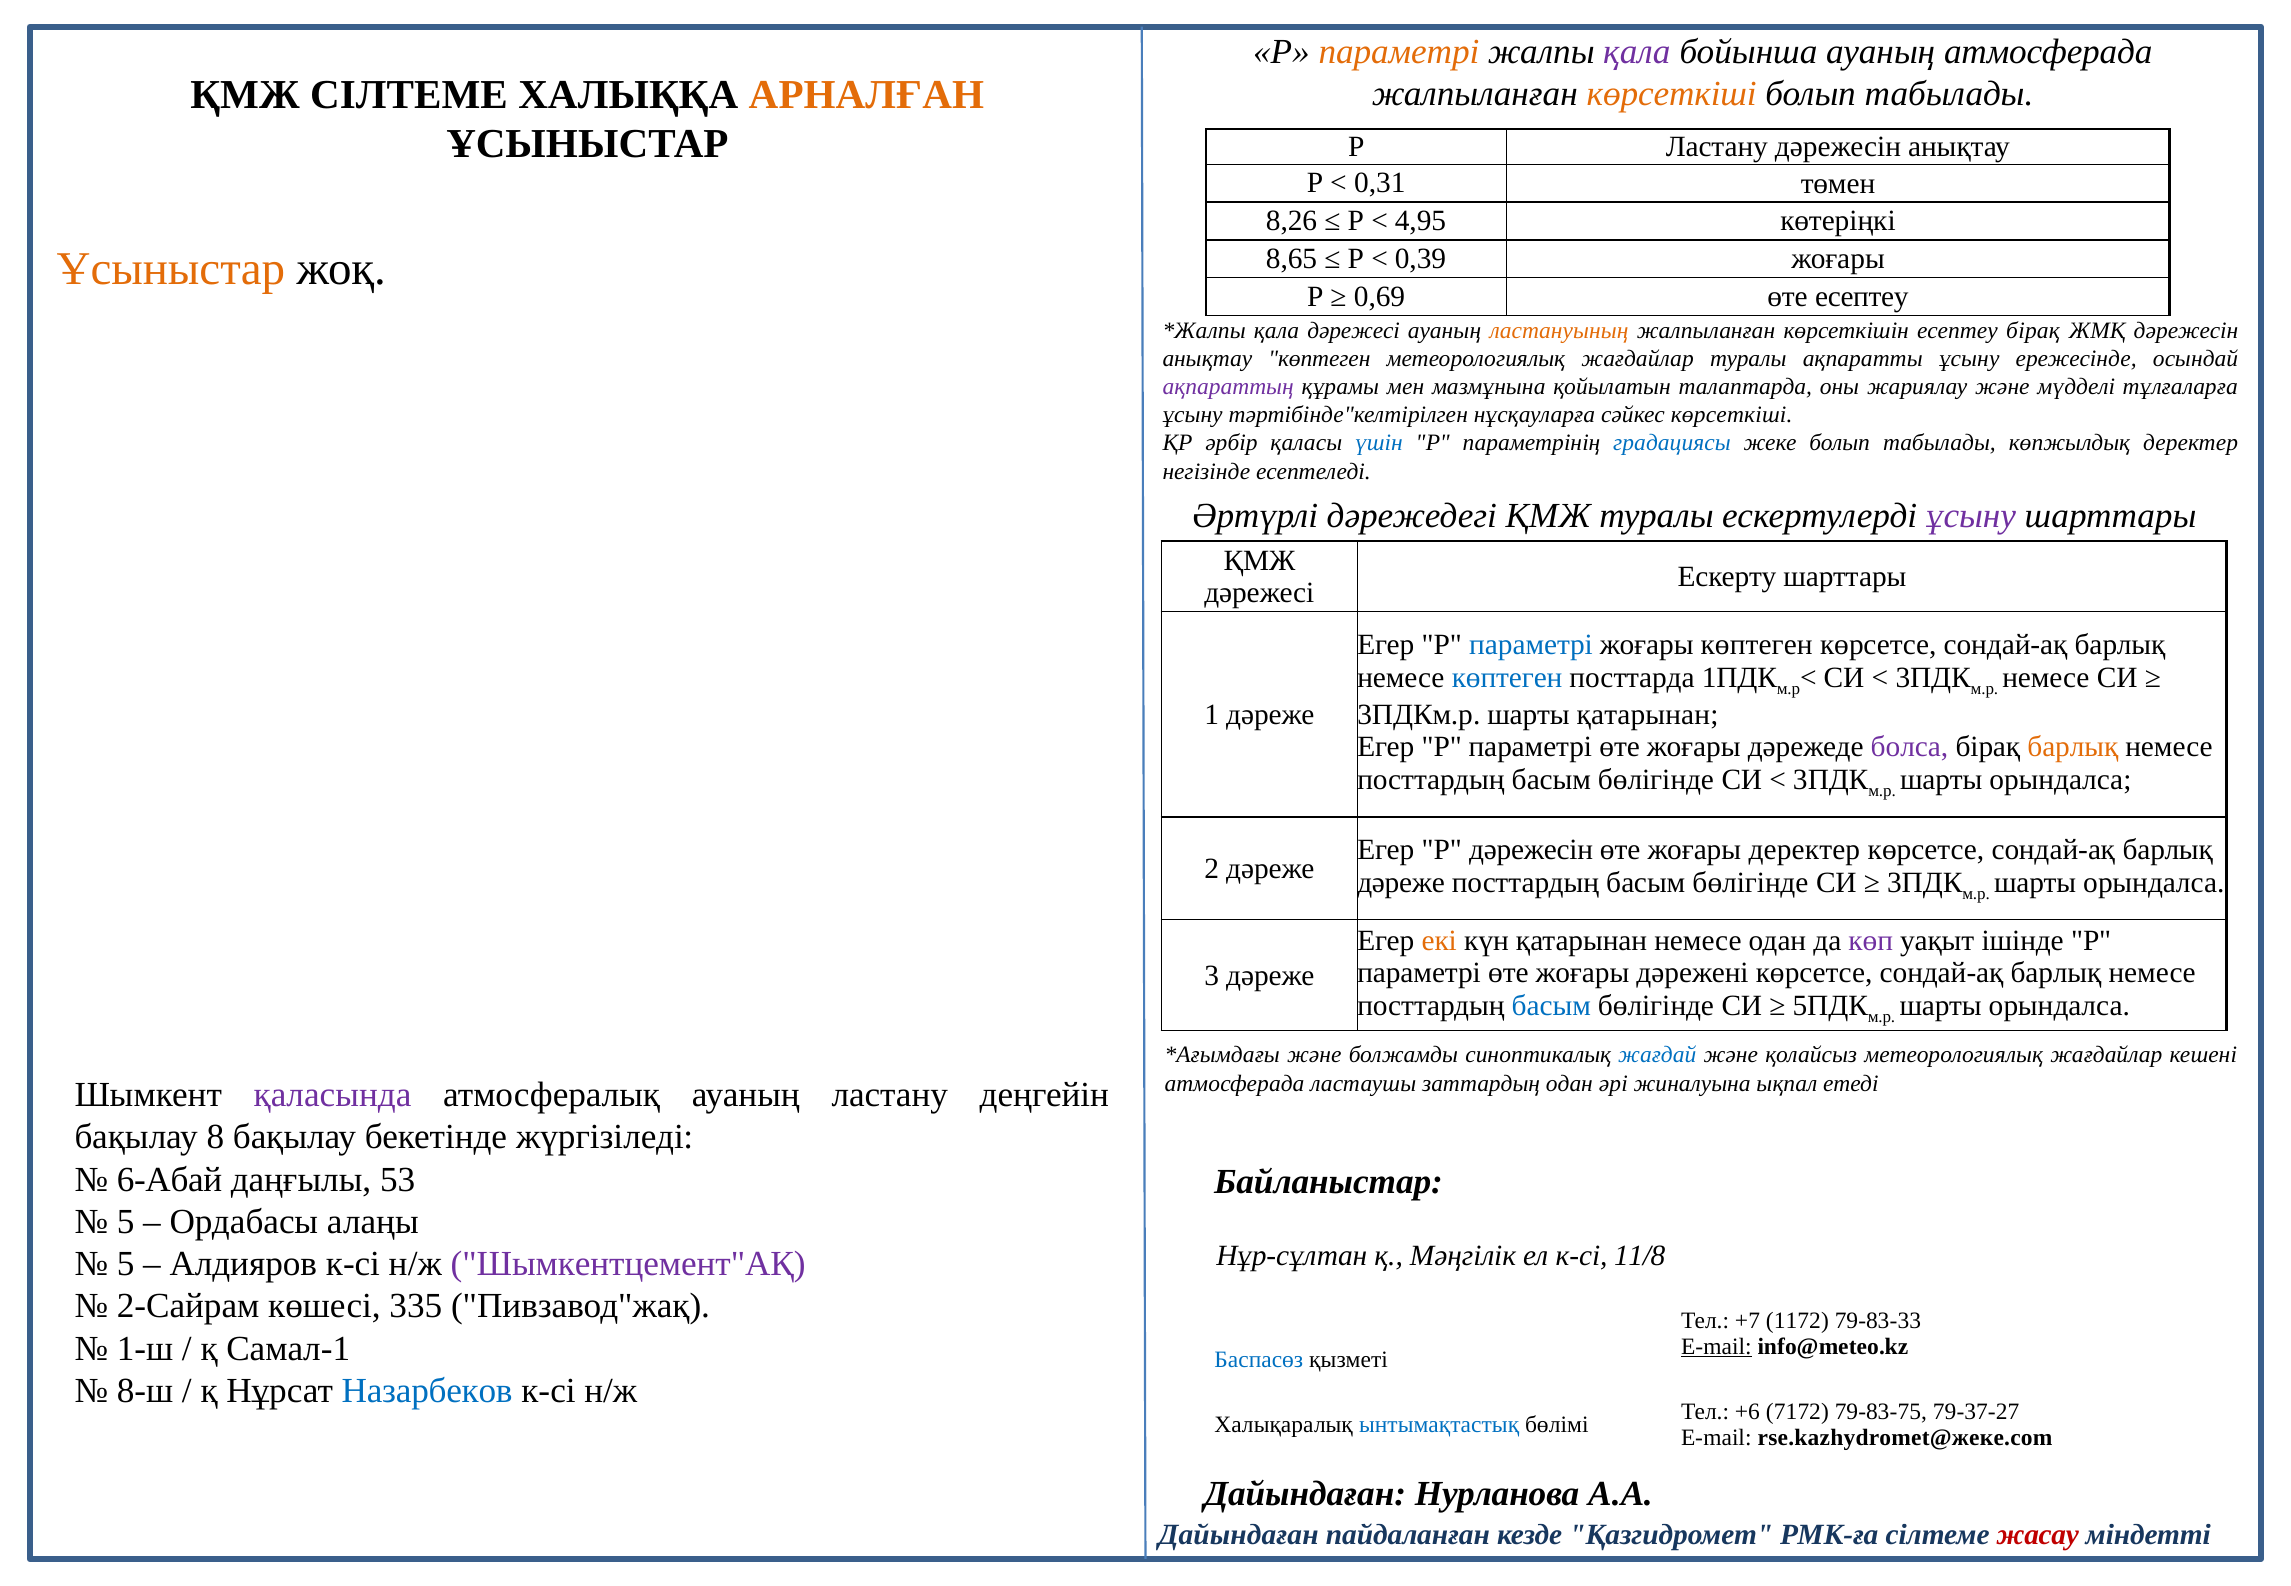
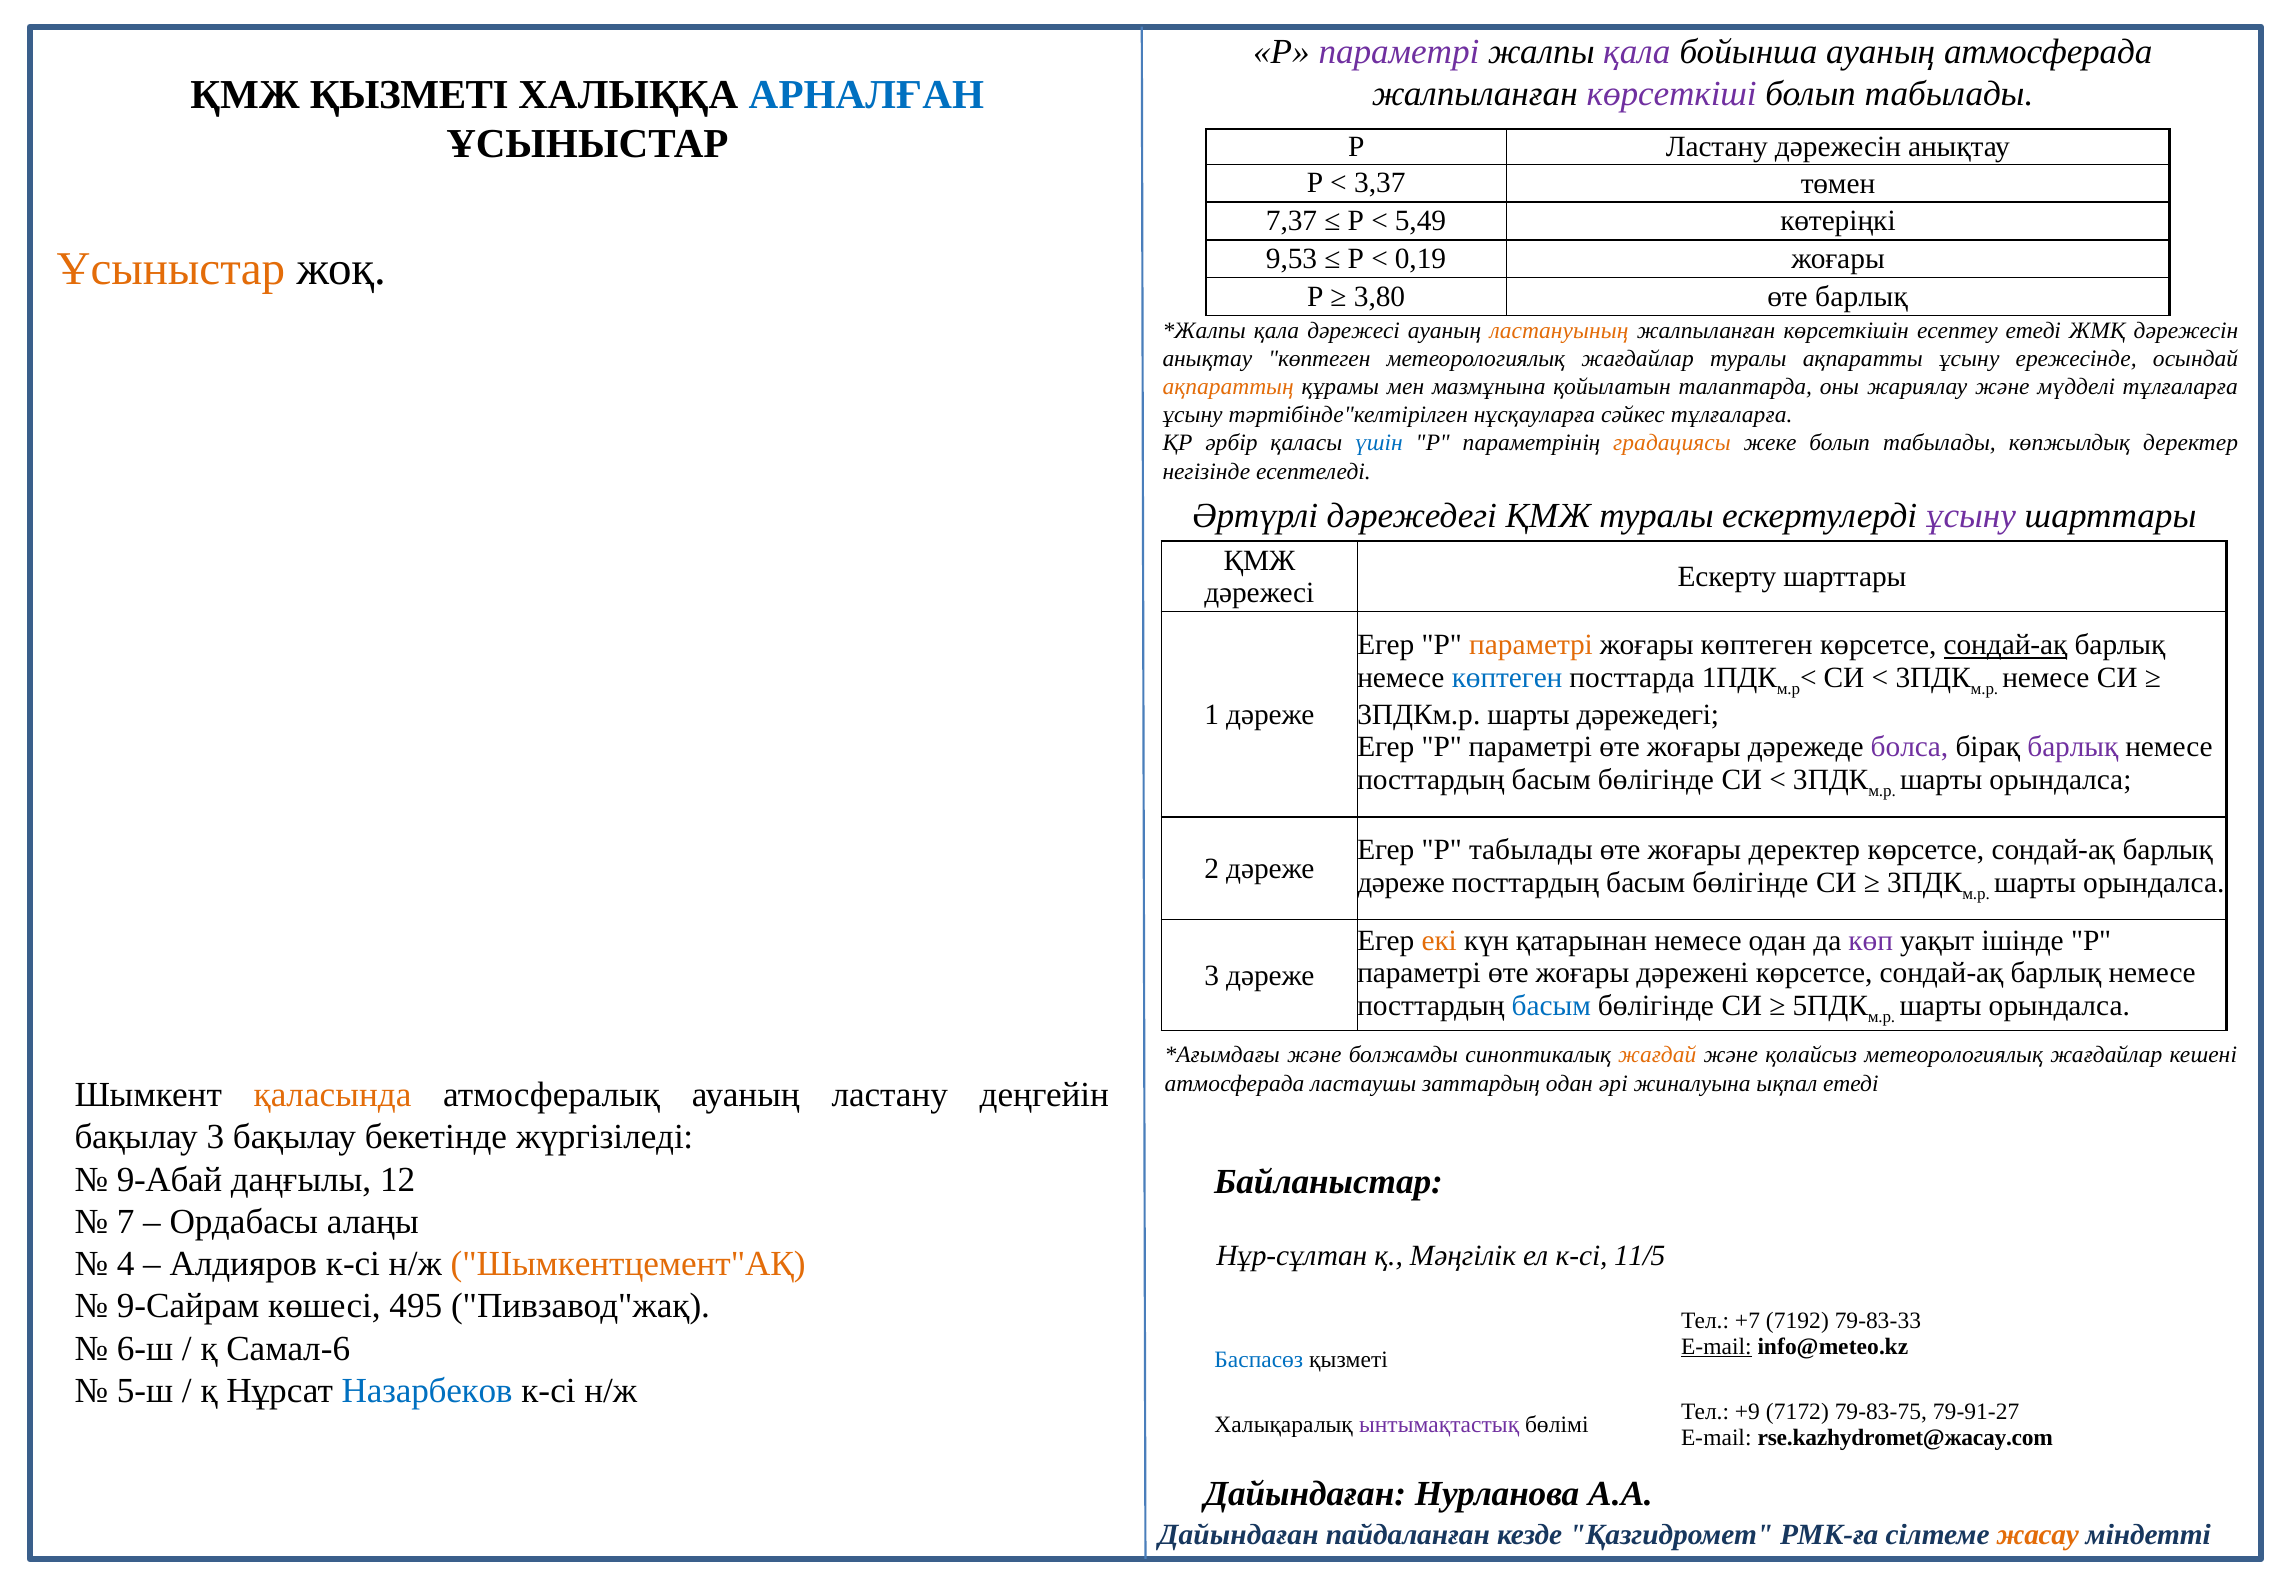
параметрі colour: orange -> purple (1399, 52)
ҚМЖ СІЛТЕМЕ: СІЛТЕМЕ -> ҚЫЗМЕТІ (409, 95)
АРНАЛҒАН colour: orange -> blue (866, 95)
көрсеткіші colour: orange -> purple (1672, 94)
0,31: 0,31 -> 3,37 (1380, 183)
8,26: 8,26 -> 7,37 (1291, 221)
4,95: 4,95 -> 5,49 (1420, 221)
8,65: 8,65 -> 9,53 (1291, 259)
0,39: 0,39 -> 0,19 (1420, 259)
0,69: 0,69 -> 3,80 (1380, 296)
өте есептеу: есептеу -> барлық (1862, 297)
есептеу бірақ: бірақ -> етеді (2033, 331)
ақпараттың colour: purple -> orange (1228, 387)
сәйкес көрсеткіші: көрсеткіші -> тұлғаларға (1732, 415)
градациясы colour: blue -> orange (1672, 443)
параметрі colour: blue -> orange (1531, 645)
сондай-ақ underline: none -> present (2006, 645)
шарты қатарынан: қатарынан -> дәрежедегі (1648, 715)
барлық colour: orange -> purple (2073, 747)
Р дәрежесін: дәрежесін -> табылады (1531, 850)
жағдай colour: blue -> orange (1657, 1055)
қаласында colour: purple -> orange (333, 1095)
бақылау 8: 8 -> 3 (215, 1137)
6-Абай: 6-Абай -> 9-Абай (169, 1179)
53: 53 -> 12 (398, 1179)
5: 5 -> 7 (126, 1222)
11/8: 11/8 -> 11/5 (1640, 1255)
5: 5 -> 4 (126, 1264)
Шымкентцемент"АҚ colour: purple -> orange (628, 1264)
2-Сайрам: 2-Сайрам -> 9-Сайрам (188, 1306)
335: 335 -> 495 (416, 1306)
1172: 1172 -> 7192 (1797, 1321)
1-ш: 1-ш -> 6-ш (145, 1349)
Самал-1: Самал-1 -> Самал-6 (288, 1349)
8-ш: 8-ш -> 5-ш (145, 1391)
+6: +6 -> +9 (1747, 1412)
79-37-27: 79-37-27 -> 79-91-27 (1976, 1412)
ынтымақтастық colour: blue -> purple (1439, 1425)
rse.kazhydromet@жеке.com: rse.kazhydromet@жеке.com -> rse.kazhydromet@жасау.com (1905, 1438)
жасау colour: red -> orange (2038, 1535)
